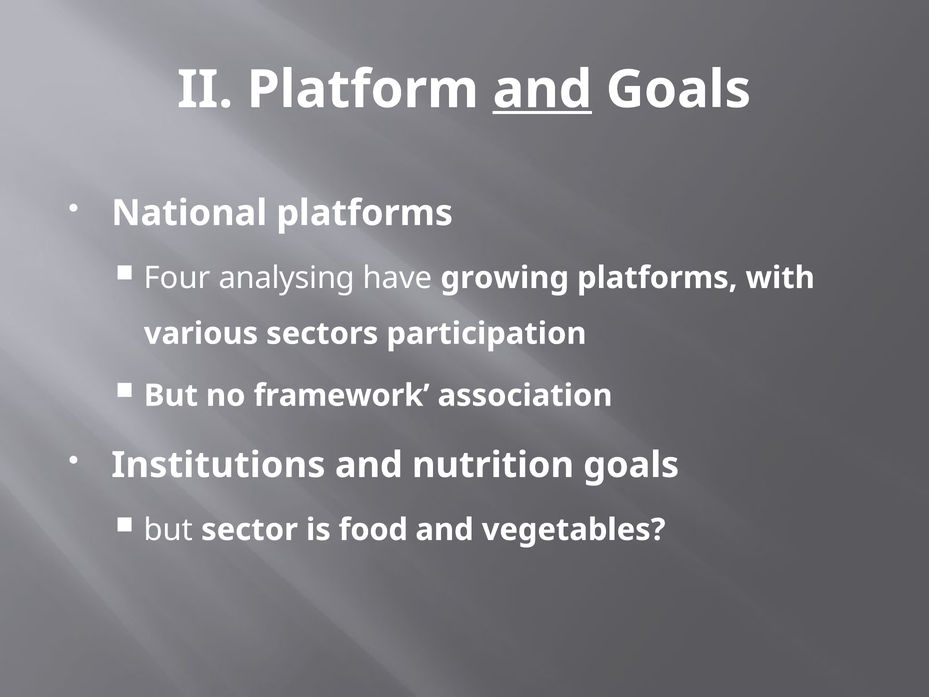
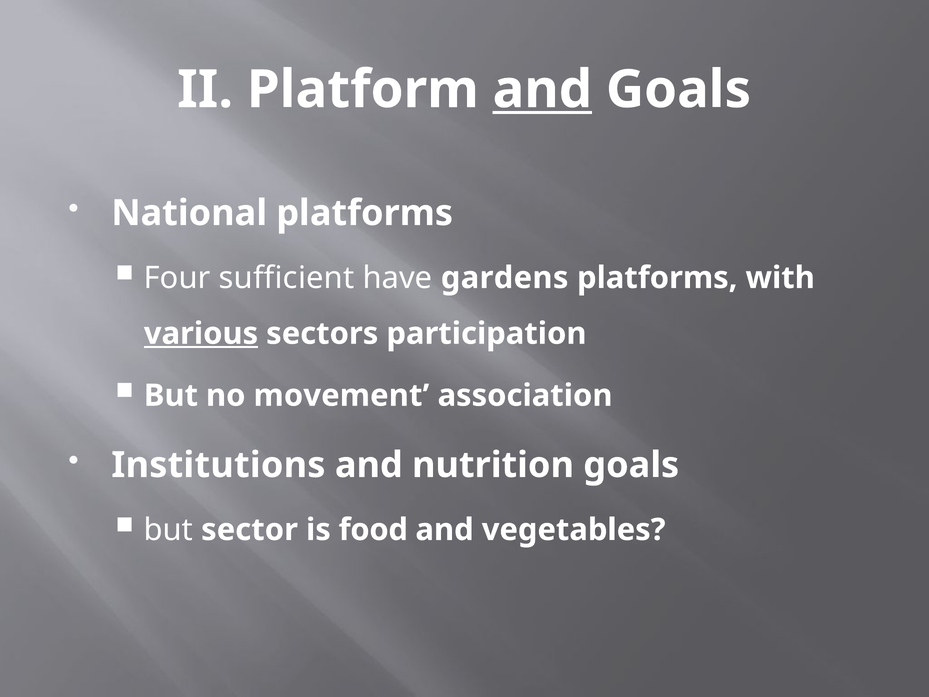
analysing: analysing -> sufficient (287, 278)
growing: growing -> gardens (505, 278)
various underline: none -> present (201, 333)
framework: framework -> movement (341, 395)
